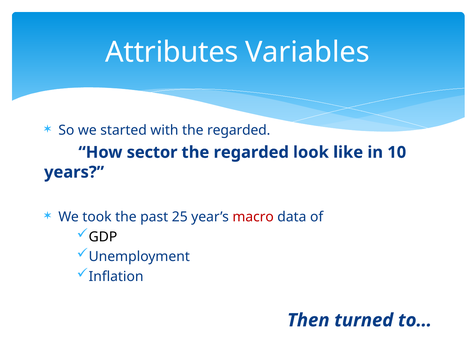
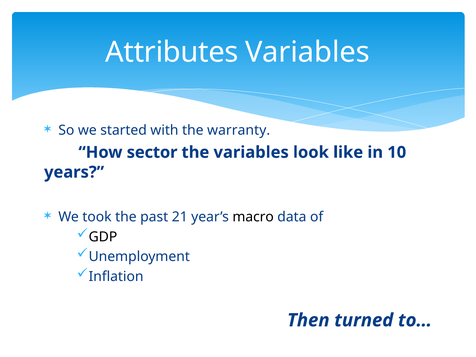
with the regarded: regarded -> warranty (239, 130)
regarded: regarded -> variables (251, 152)
25: 25 -> 21 (180, 217)
macro colour: red -> black (253, 217)
